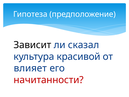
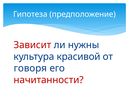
Зависит colour: black -> red (32, 45)
сказал: сказал -> нужны (84, 45)
влияет: влияет -> говоря (30, 68)
